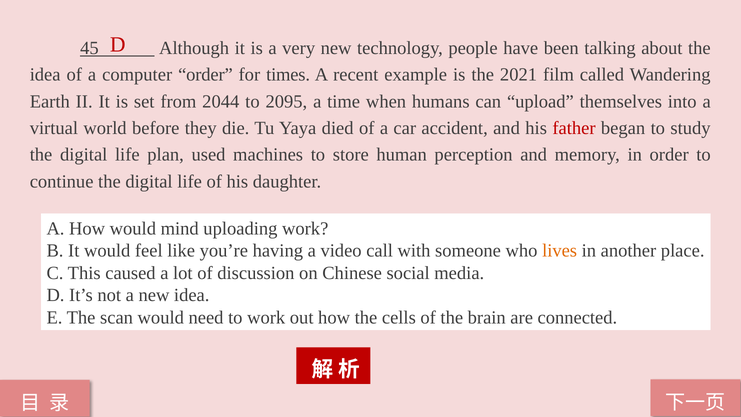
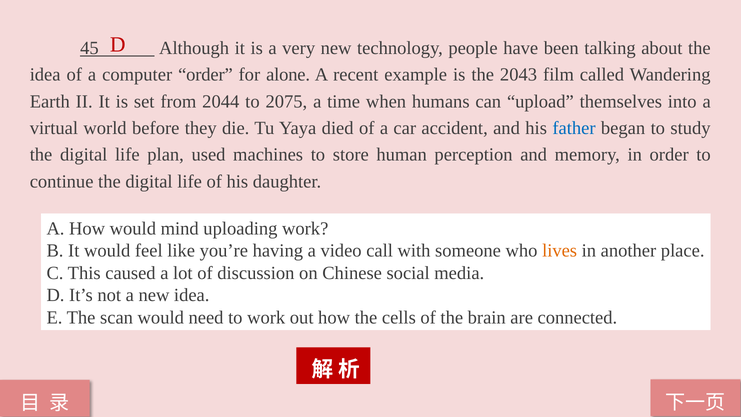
times: times -> alone (288, 75)
2021: 2021 -> 2043 (519, 75)
2095: 2095 -> 2075 (286, 101)
father colour: red -> blue (574, 128)
